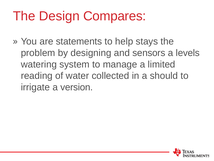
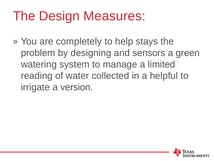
Compares: Compares -> Measures (114, 16)
statements: statements -> completely (79, 41)
levels: levels -> green (188, 53)
should: should -> helpful (164, 76)
